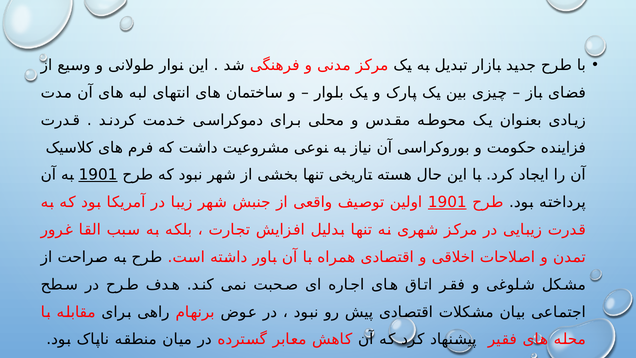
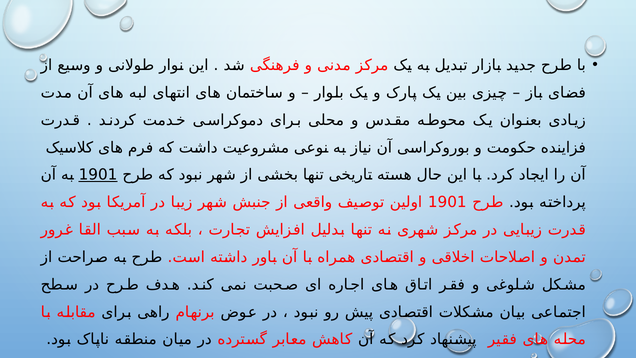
1901 underline: present -> none (447, 202)
